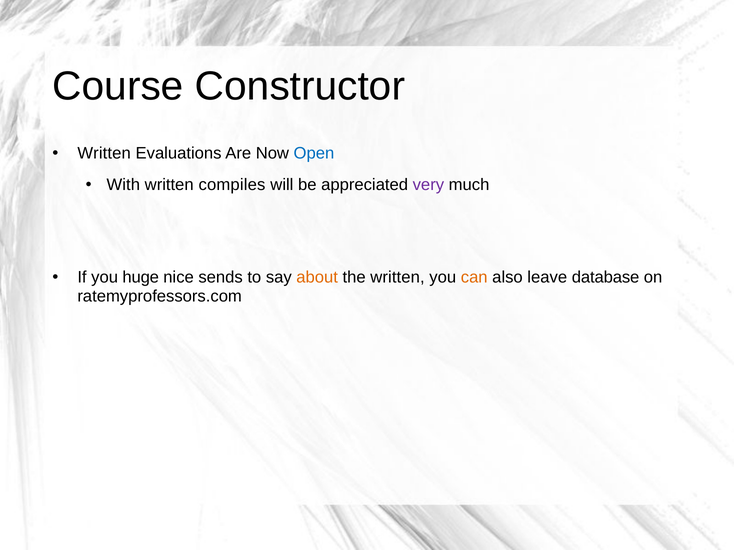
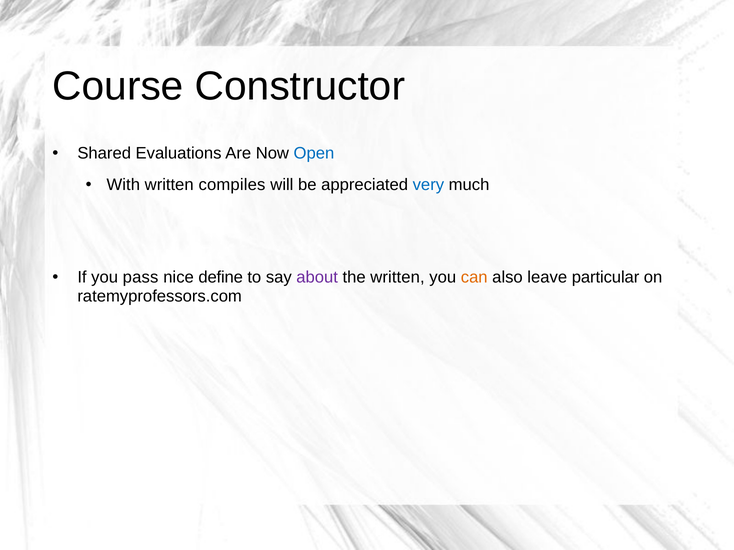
Written: Written -> Shared (104, 153)
very colour: purple -> blue (428, 185)
huge: huge -> pass (141, 278)
sends: sends -> define (221, 278)
about colour: orange -> purple (317, 278)
database: database -> particular (606, 278)
